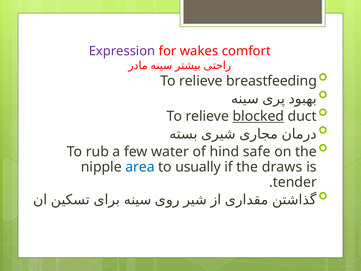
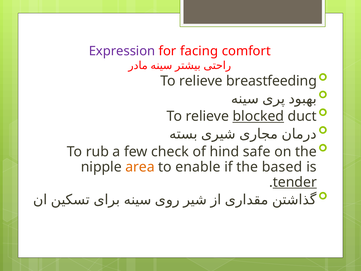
wakes: wakes -> facing (199, 51)
water: water -> check (170, 152)
area colour: blue -> orange (140, 167)
usually: usually -> enable (198, 167)
draws: draws -> based (282, 167)
tender underline: none -> present (295, 182)
